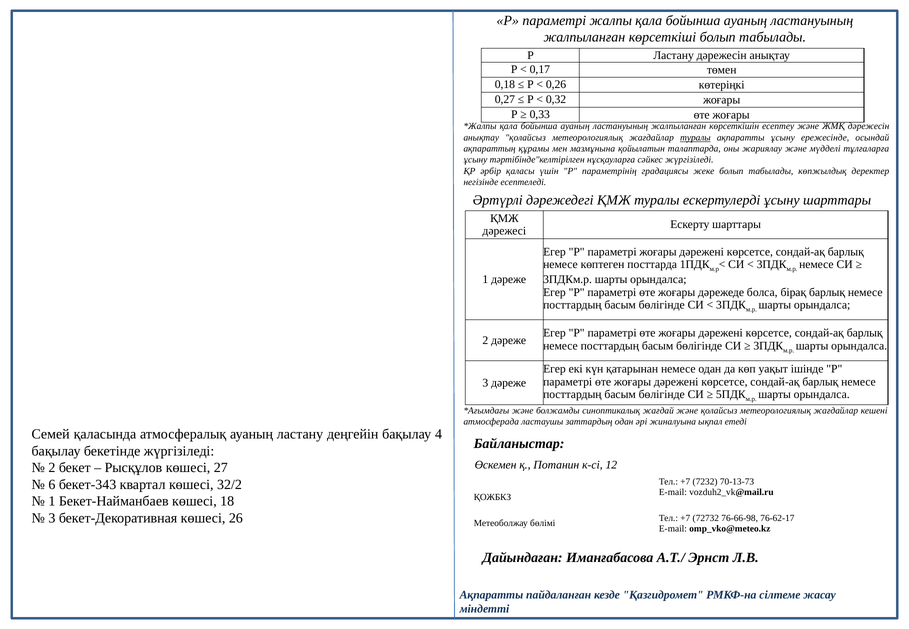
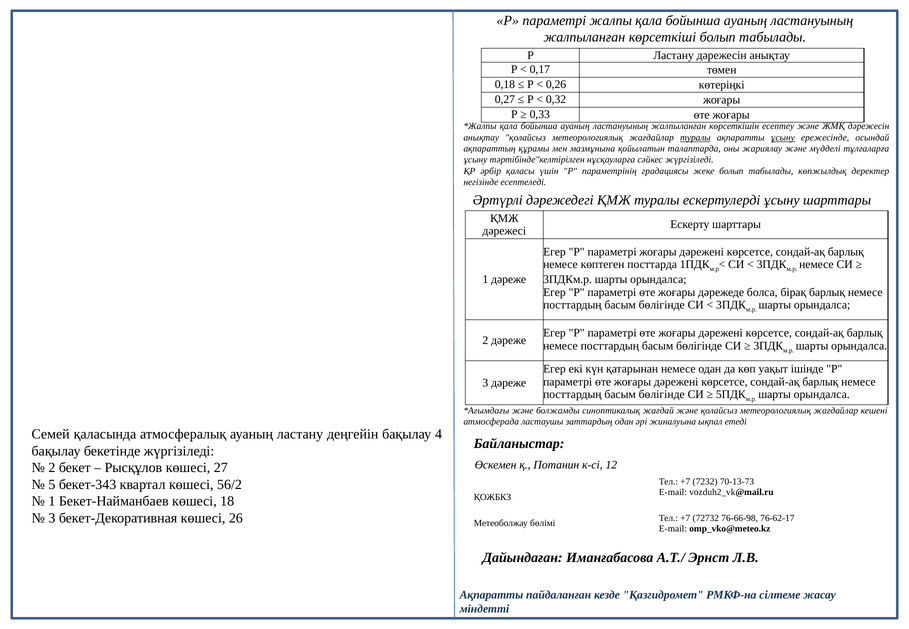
ұсыну underline: none -> present (783, 138)
6: 6 -> 5 (52, 485)
32/2: 32/2 -> 56/2 (229, 485)
